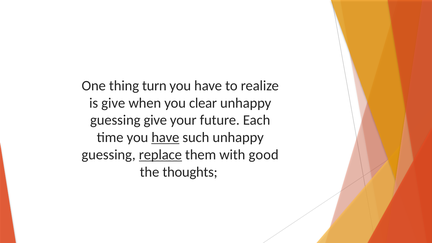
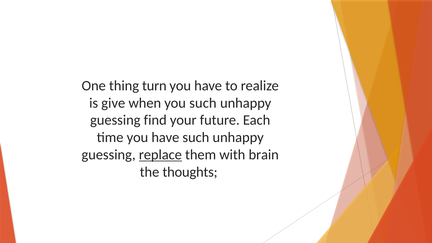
you clear: clear -> such (203, 103)
guessing give: give -> find (155, 120)
have underline: present -> none (165, 138)
good: good -> brain (264, 155)
